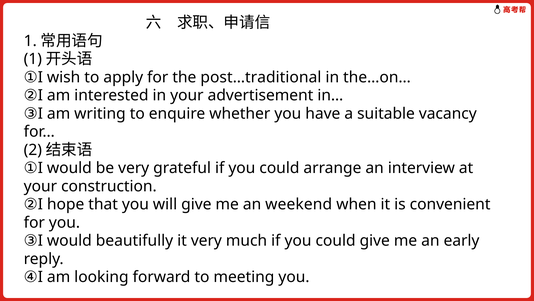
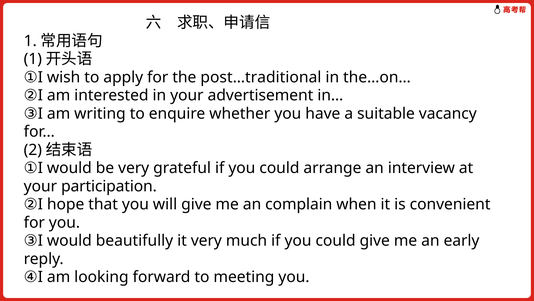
construction: construction -> participation (109, 186)
weekend: weekend -> complain (299, 204)
